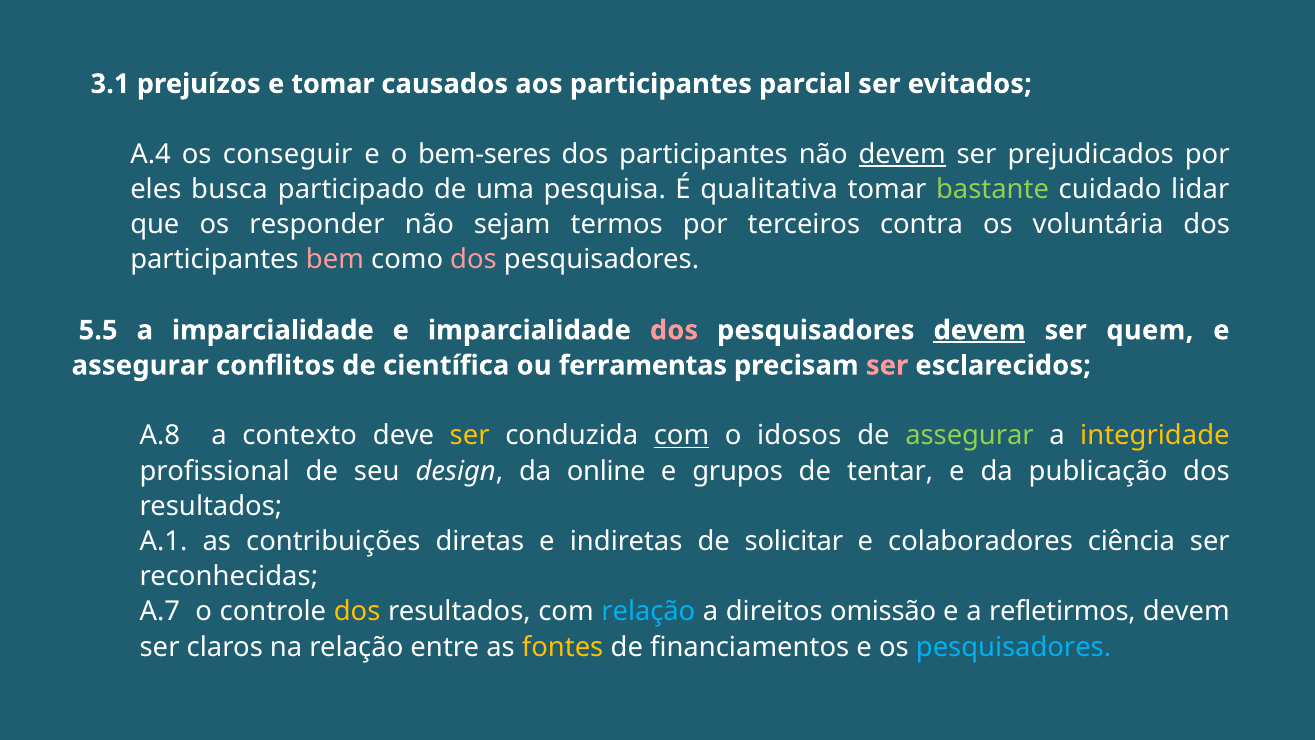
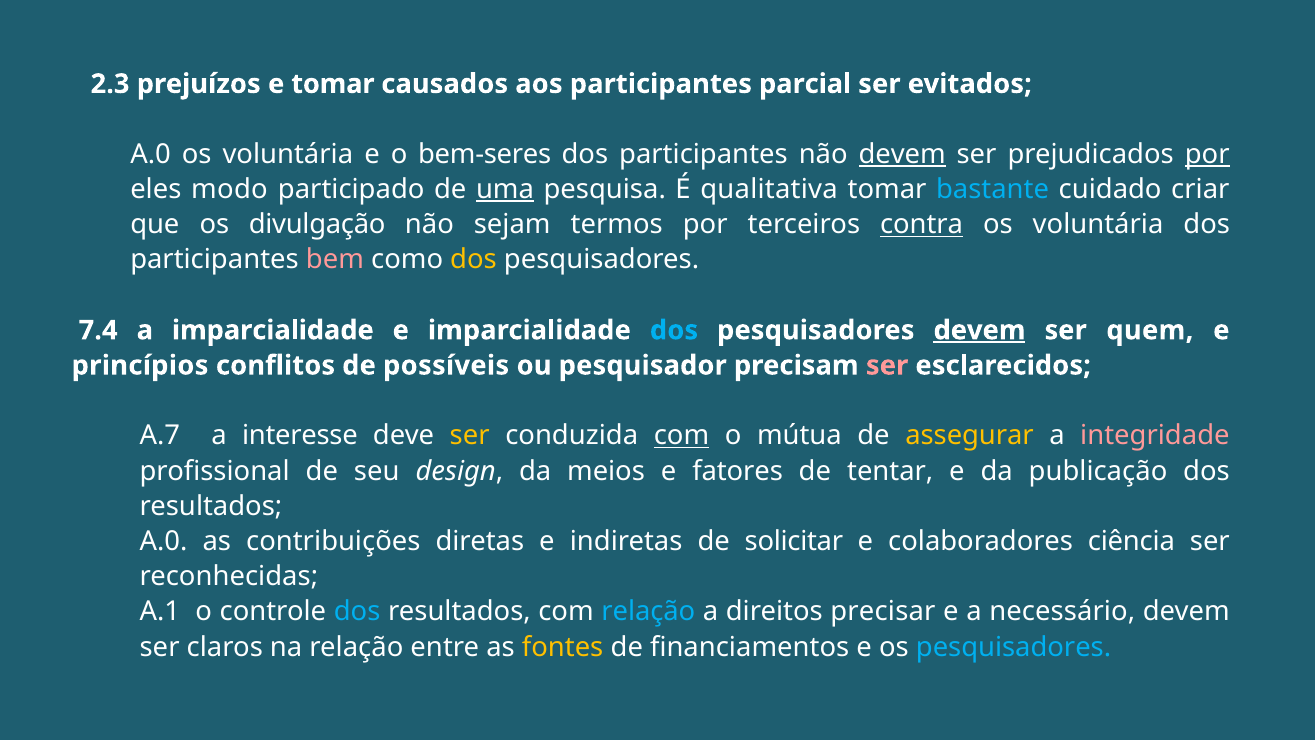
3.1: 3.1 -> 2.3 (110, 84)
A.4: A.4 -> A.0 (151, 154)
conseguir: conseguir -> voluntária (288, 154)
por underline: none -> present (1207, 154)
busca: busca -> modo (229, 189)
uma underline: none -> present (505, 189)
bastante colour: light green -> light blue (993, 189)
lidar: lidar -> criar (1200, 189)
responder: responder -> divulgação (317, 225)
contra underline: none -> present (922, 225)
dos colour: pink -> yellow (474, 260)
5.5: 5.5 -> 7.4 (98, 330)
dos colour: pink -> light blue (674, 330)
assegurar: assegurar -> princípios (140, 365)
científica: científica -> possíveis (446, 365)
ferramentas: ferramentas -> pesquisador (643, 365)
A.8: A.8 -> A.7 (160, 436)
contexto: contexto -> interesse (300, 436)
idosos: idosos -> mútua (799, 436)
assegurar colour: light green -> yellow (970, 436)
integridade colour: yellow -> pink (1155, 436)
online: online -> meios (606, 471)
grupos: grupos -> fatores (738, 471)
A.1: A.1 -> A.0 (164, 541)
A.7: A.7 -> A.1 (160, 612)
dos colour: yellow -> light blue (357, 612)
omissão: omissão -> precisar (883, 612)
refletirmos: refletirmos -> necessário (1062, 612)
